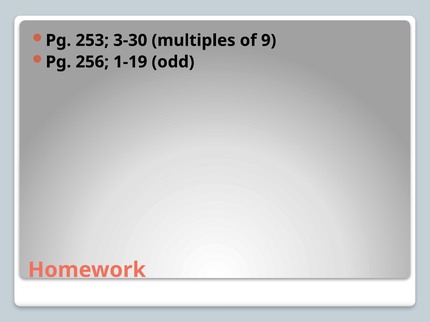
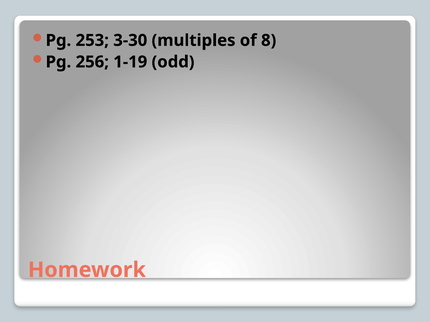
9: 9 -> 8 (269, 40)
